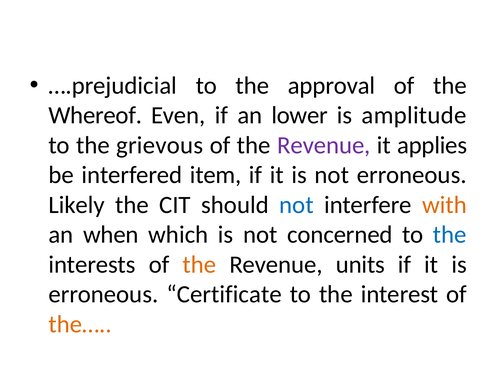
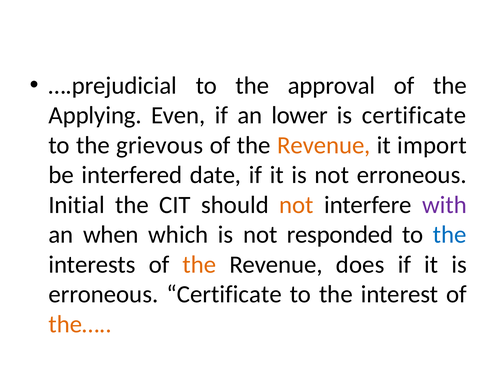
Whereof: Whereof -> Applying (95, 115)
is amplitude: amplitude -> certificate (414, 115)
Revenue colour: purple -> orange (324, 145)
applies: applies -> import (432, 145)
item: item -> date (216, 175)
Likely: Likely -> Initial (77, 205)
not colour: blue -> orange (296, 205)
with colour: orange -> purple (444, 205)
concerned: concerned -> responded (340, 235)
units: units -> does (360, 264)
